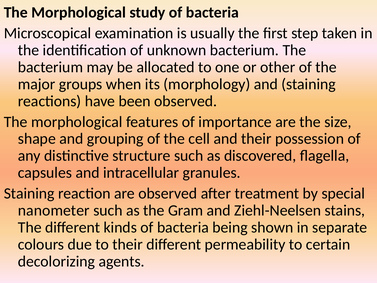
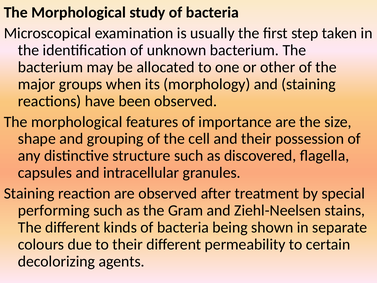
nanometer: nanometer -> performing (54, 210)
